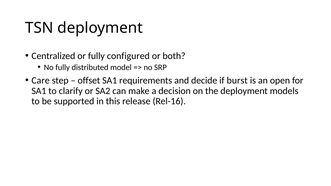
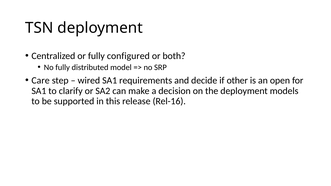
offset: offset -> wired (89, 80)
burst: burst -> other (237, 80)
